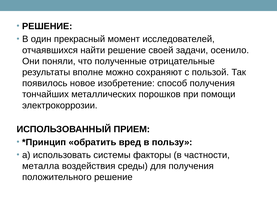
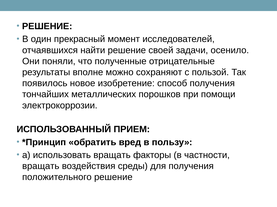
использовать системы: системы -> вращать (112, 156)
металла: металла -> вращать (41, 167)
